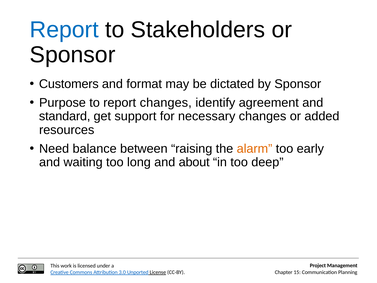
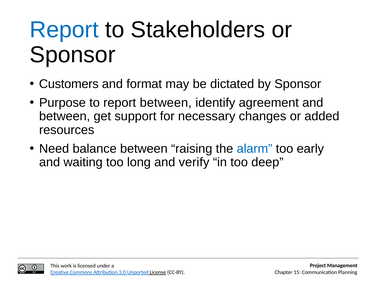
report changes: changes -> between (166, 103)
standard: standard -> between (65, 116)
alarm colour: orange -> blue (255, 149)
about: about -> verify (194, 162)
